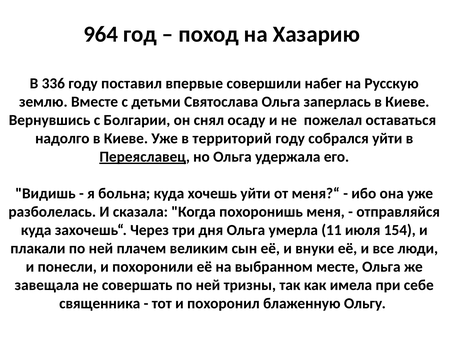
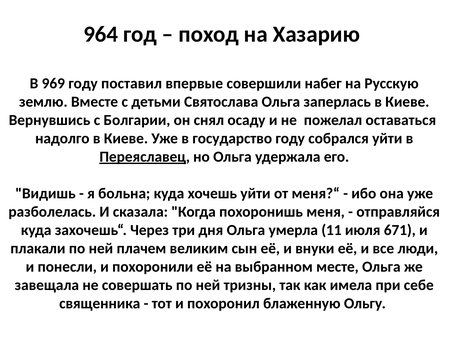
336: 336 -> 969 (53, 83)
территорий: территорий -> государство (232, 138)
154: 154 -> 671 (400, 230)
